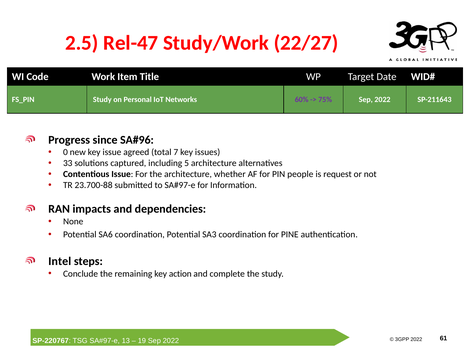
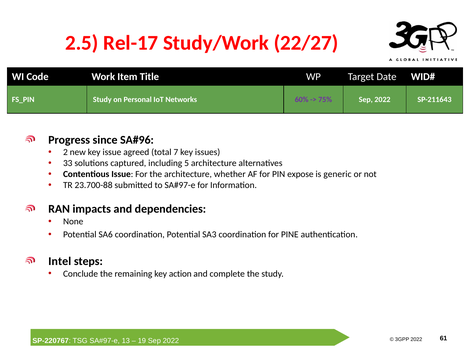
Rel-47: Rel-47 -> Rel-17 (131, 43)
0: 0 -> 2 (65, 153)
people: people -> expose (300, 175)
request: request -> generic (337, 175)
